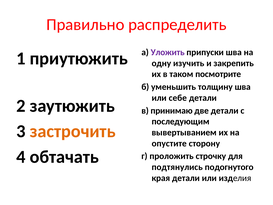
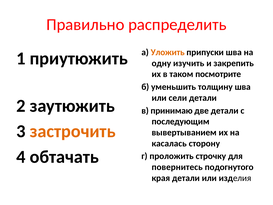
Уложить colour: purple -> orange (168, 52)
себе: себе -> сели (178, 98)
опустите: опустите -> касалась (169, 143)
подтянулись: подтянулись -> повернитесь (177, 167)
